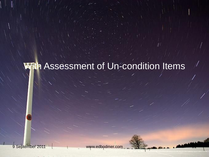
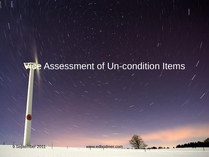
With: With -> Vice (33, 66)
